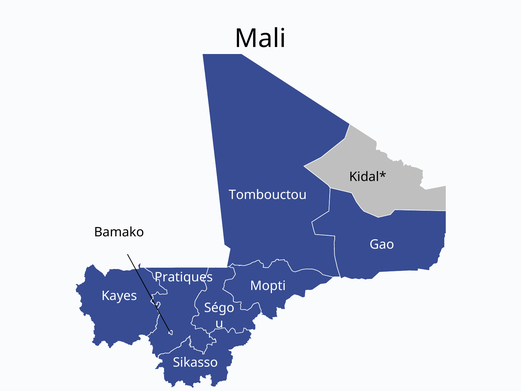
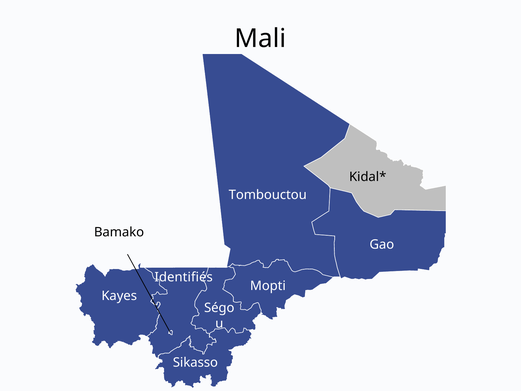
Pratiques: Pratiques -> Identifiés (184, 277)
